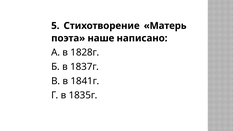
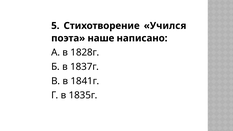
Матерь: Матерь -> Учился (165, 26)
